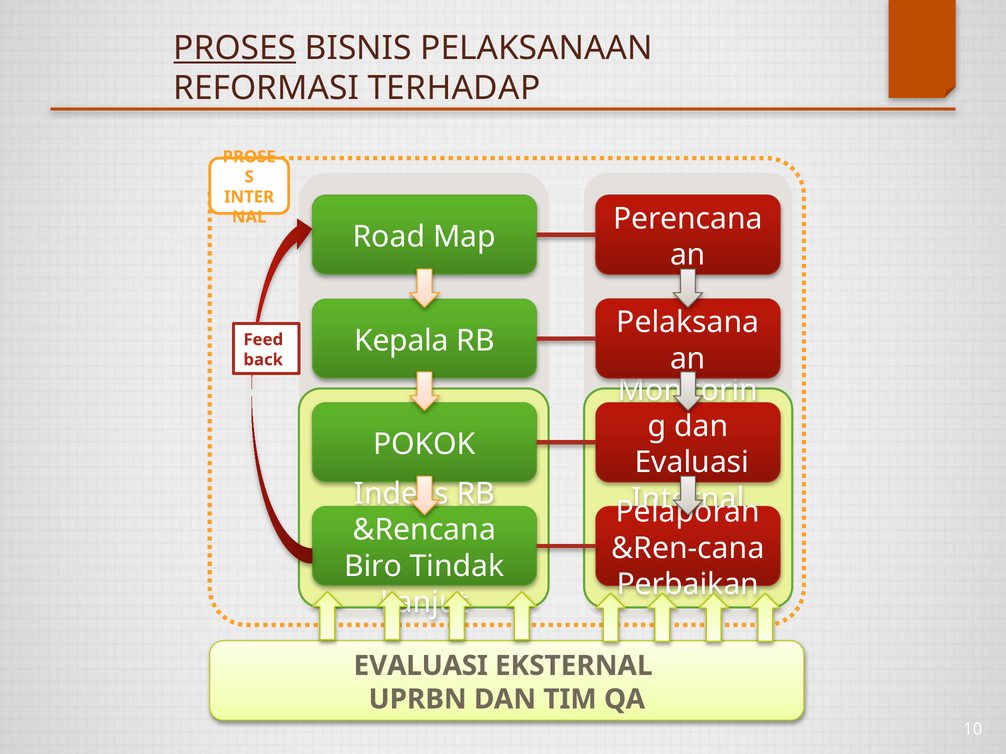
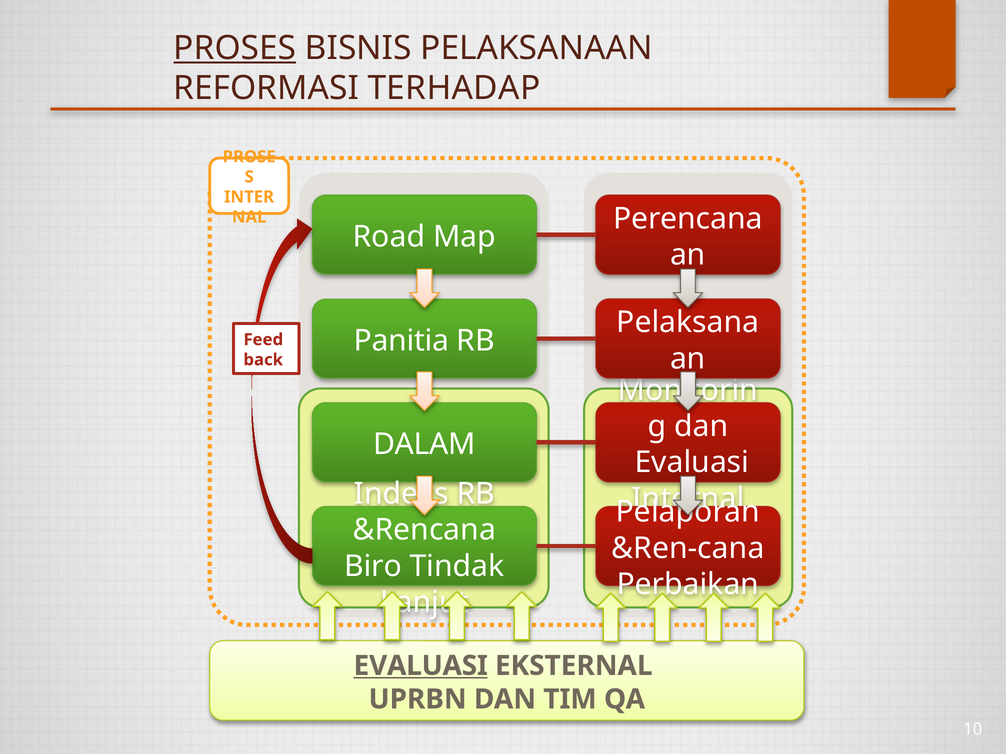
Kepala: Kepala -> Panitia (401, 341)
POKOK: POKOK -> DALAM (425, 445)
EVALUASI underline: none -> present (421, 666)
